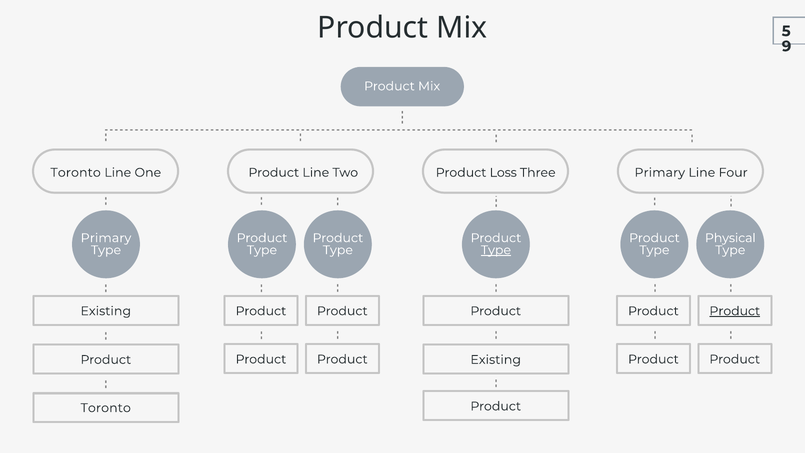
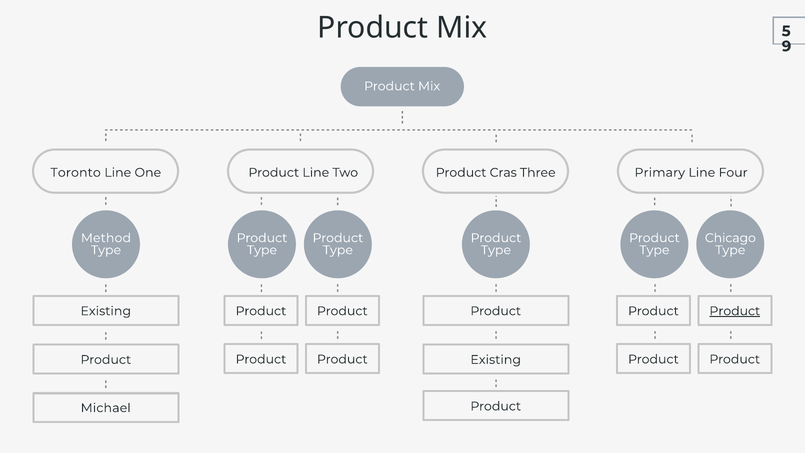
Loss: Loss -> Cras (503, 173)
Primary: Primary -> Method (106, 238)
Physical: Physical -> Chicago (730, 238)
Type underline: present -> none (496, 250)
Toronto: Toronto -> Michael (106, 408)
